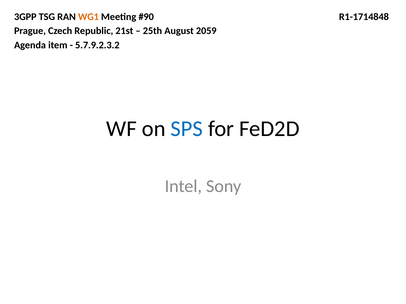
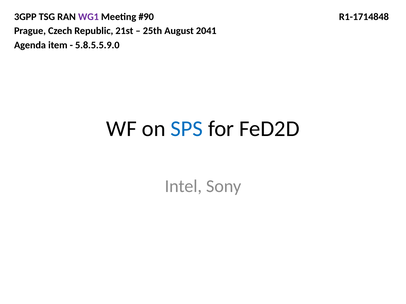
WG1 colour: orange -> purple (88, 17)
2059: 2059 -> 2041 (206, 31)
5.7.9.2.3.2: 5.7.9.2.3.2 -> 5.8.5.5.9.0 (97, 45)
